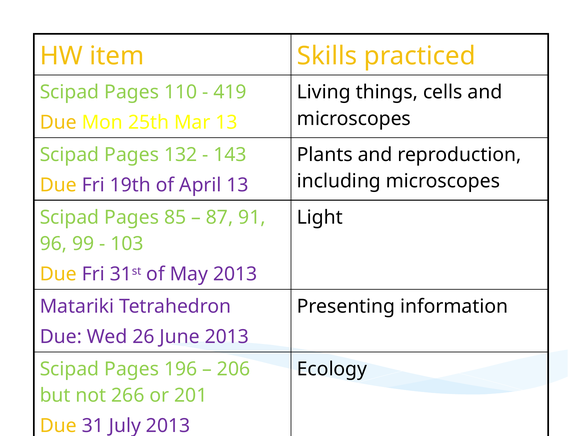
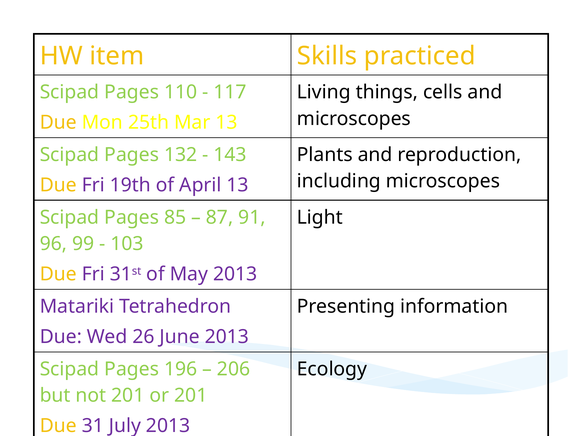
419: 419 -> 117 (230, 92)
not 266: 266 -> 201 (128, 395)
